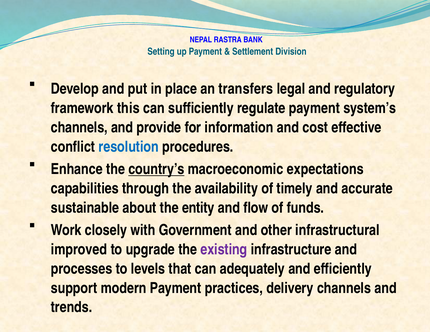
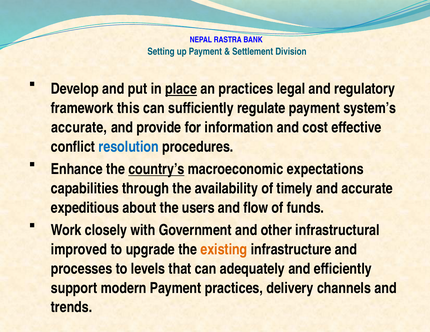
place underline: none -> present (181, 89)
an transfers: transfers -> practices (246, 89)
channels: channels -> accurate (79, 128)
sustainable: sustainable -> expeditious (85, 208)
entity: entity -> users (198, 208)
existing colour: purple -> orange (224, 250)
